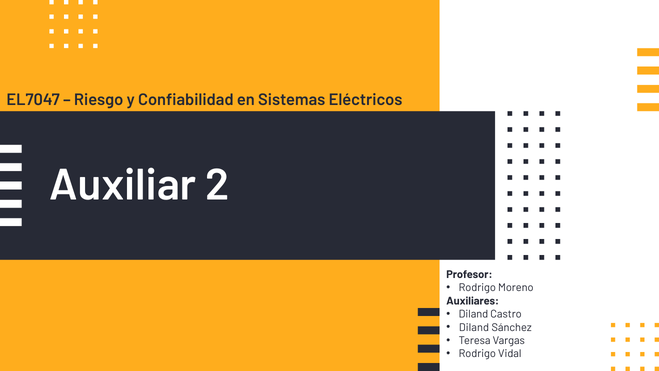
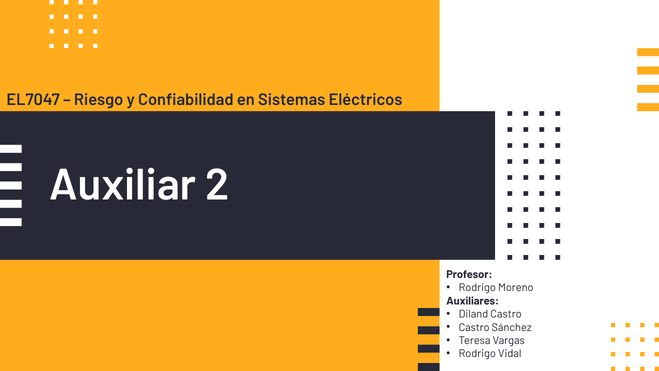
Diland: Diland -> Castro (474, 327)
